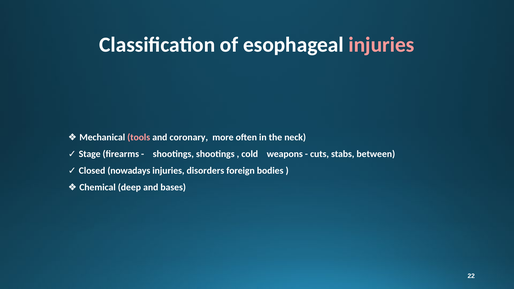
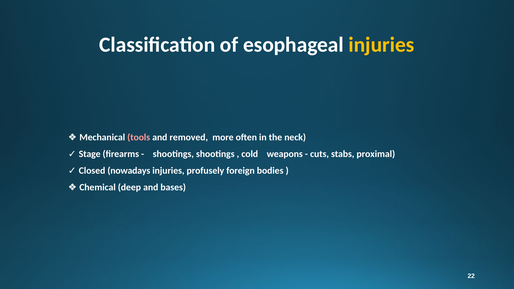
injuries colour: pink -> yellow (381, 45)
coronary: coronary -> removed (189, 137)
between: between -> proximal (376, 154)
disorders: disorders -> profusely (205, 171)
